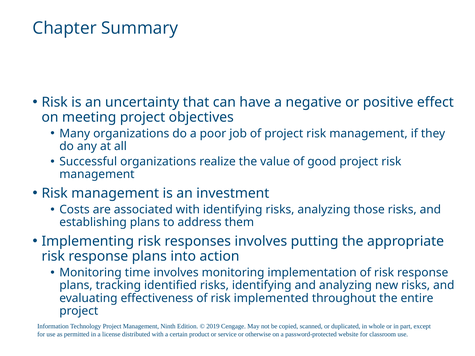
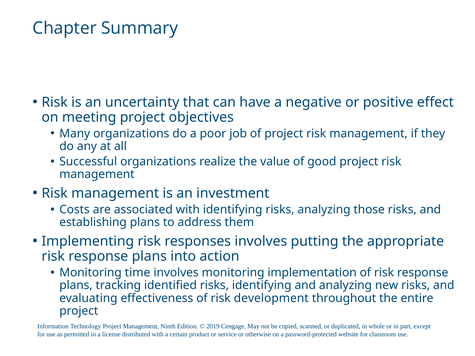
implemented: implemented -> development (271, 298)
